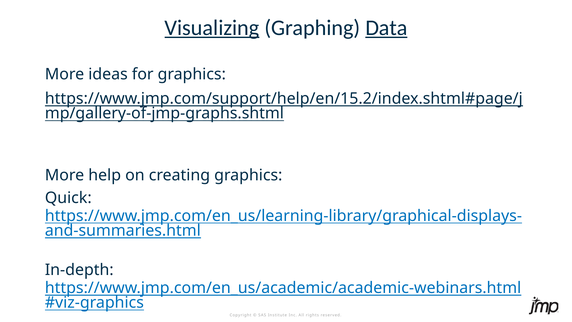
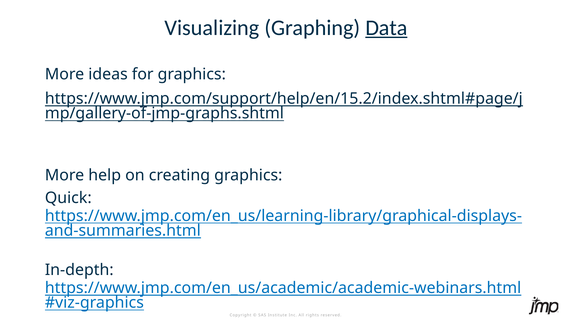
Visualizing underline: present -> none (212, 28)
